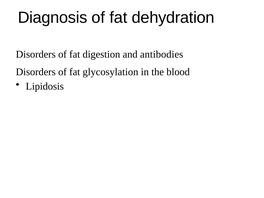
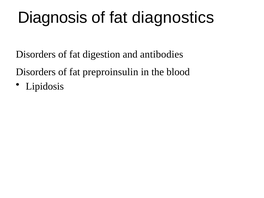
dehydration: dehydration -> diagnostics (173, 18)
glycosylation: glycosylation -> preproinsulin (110, 72)
